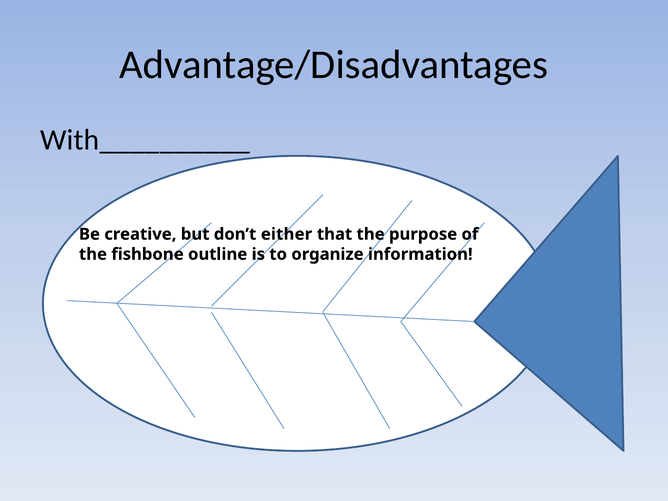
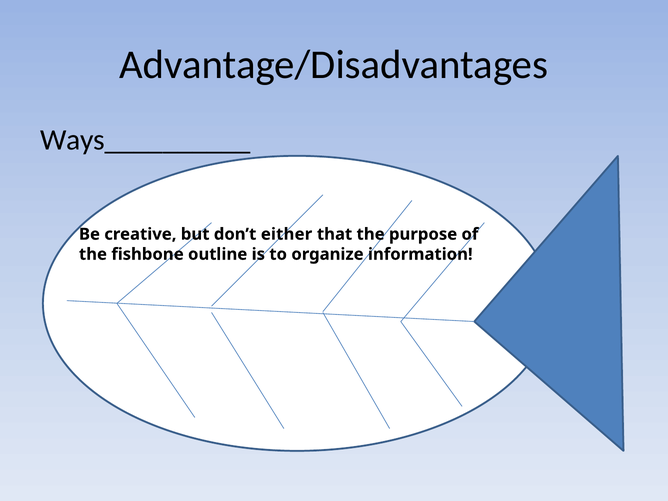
With__________: With__________ -> Ways__________ (145, 140)
